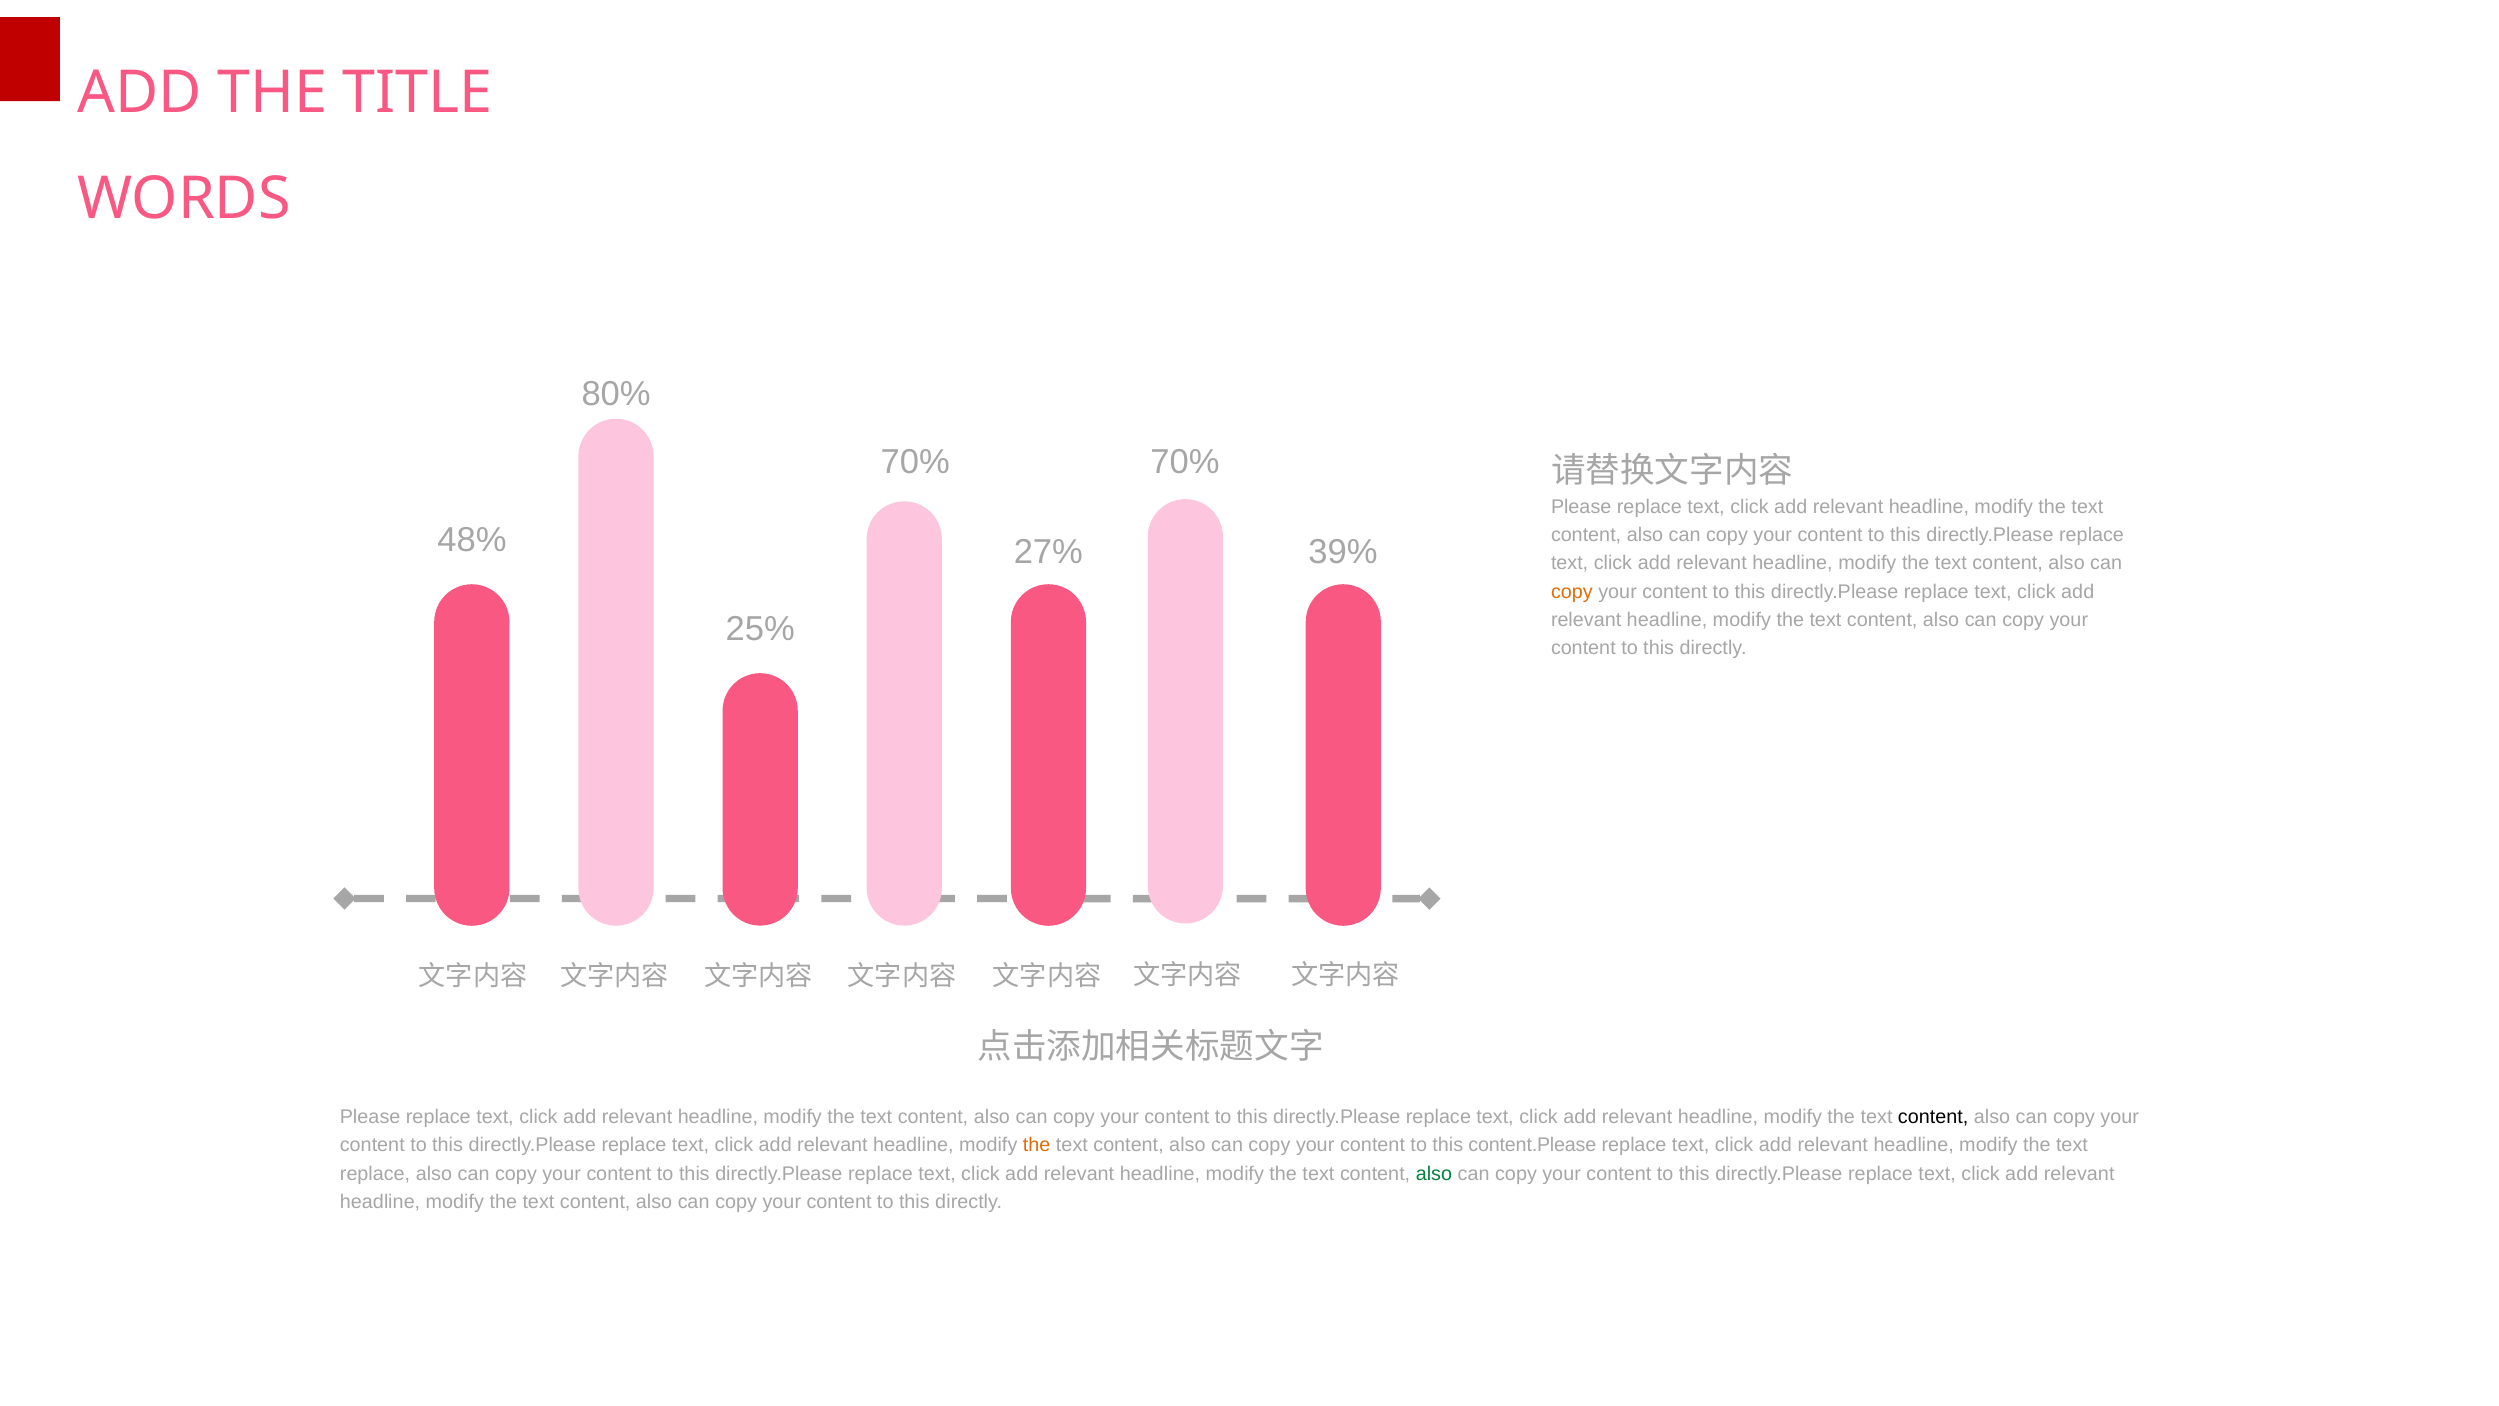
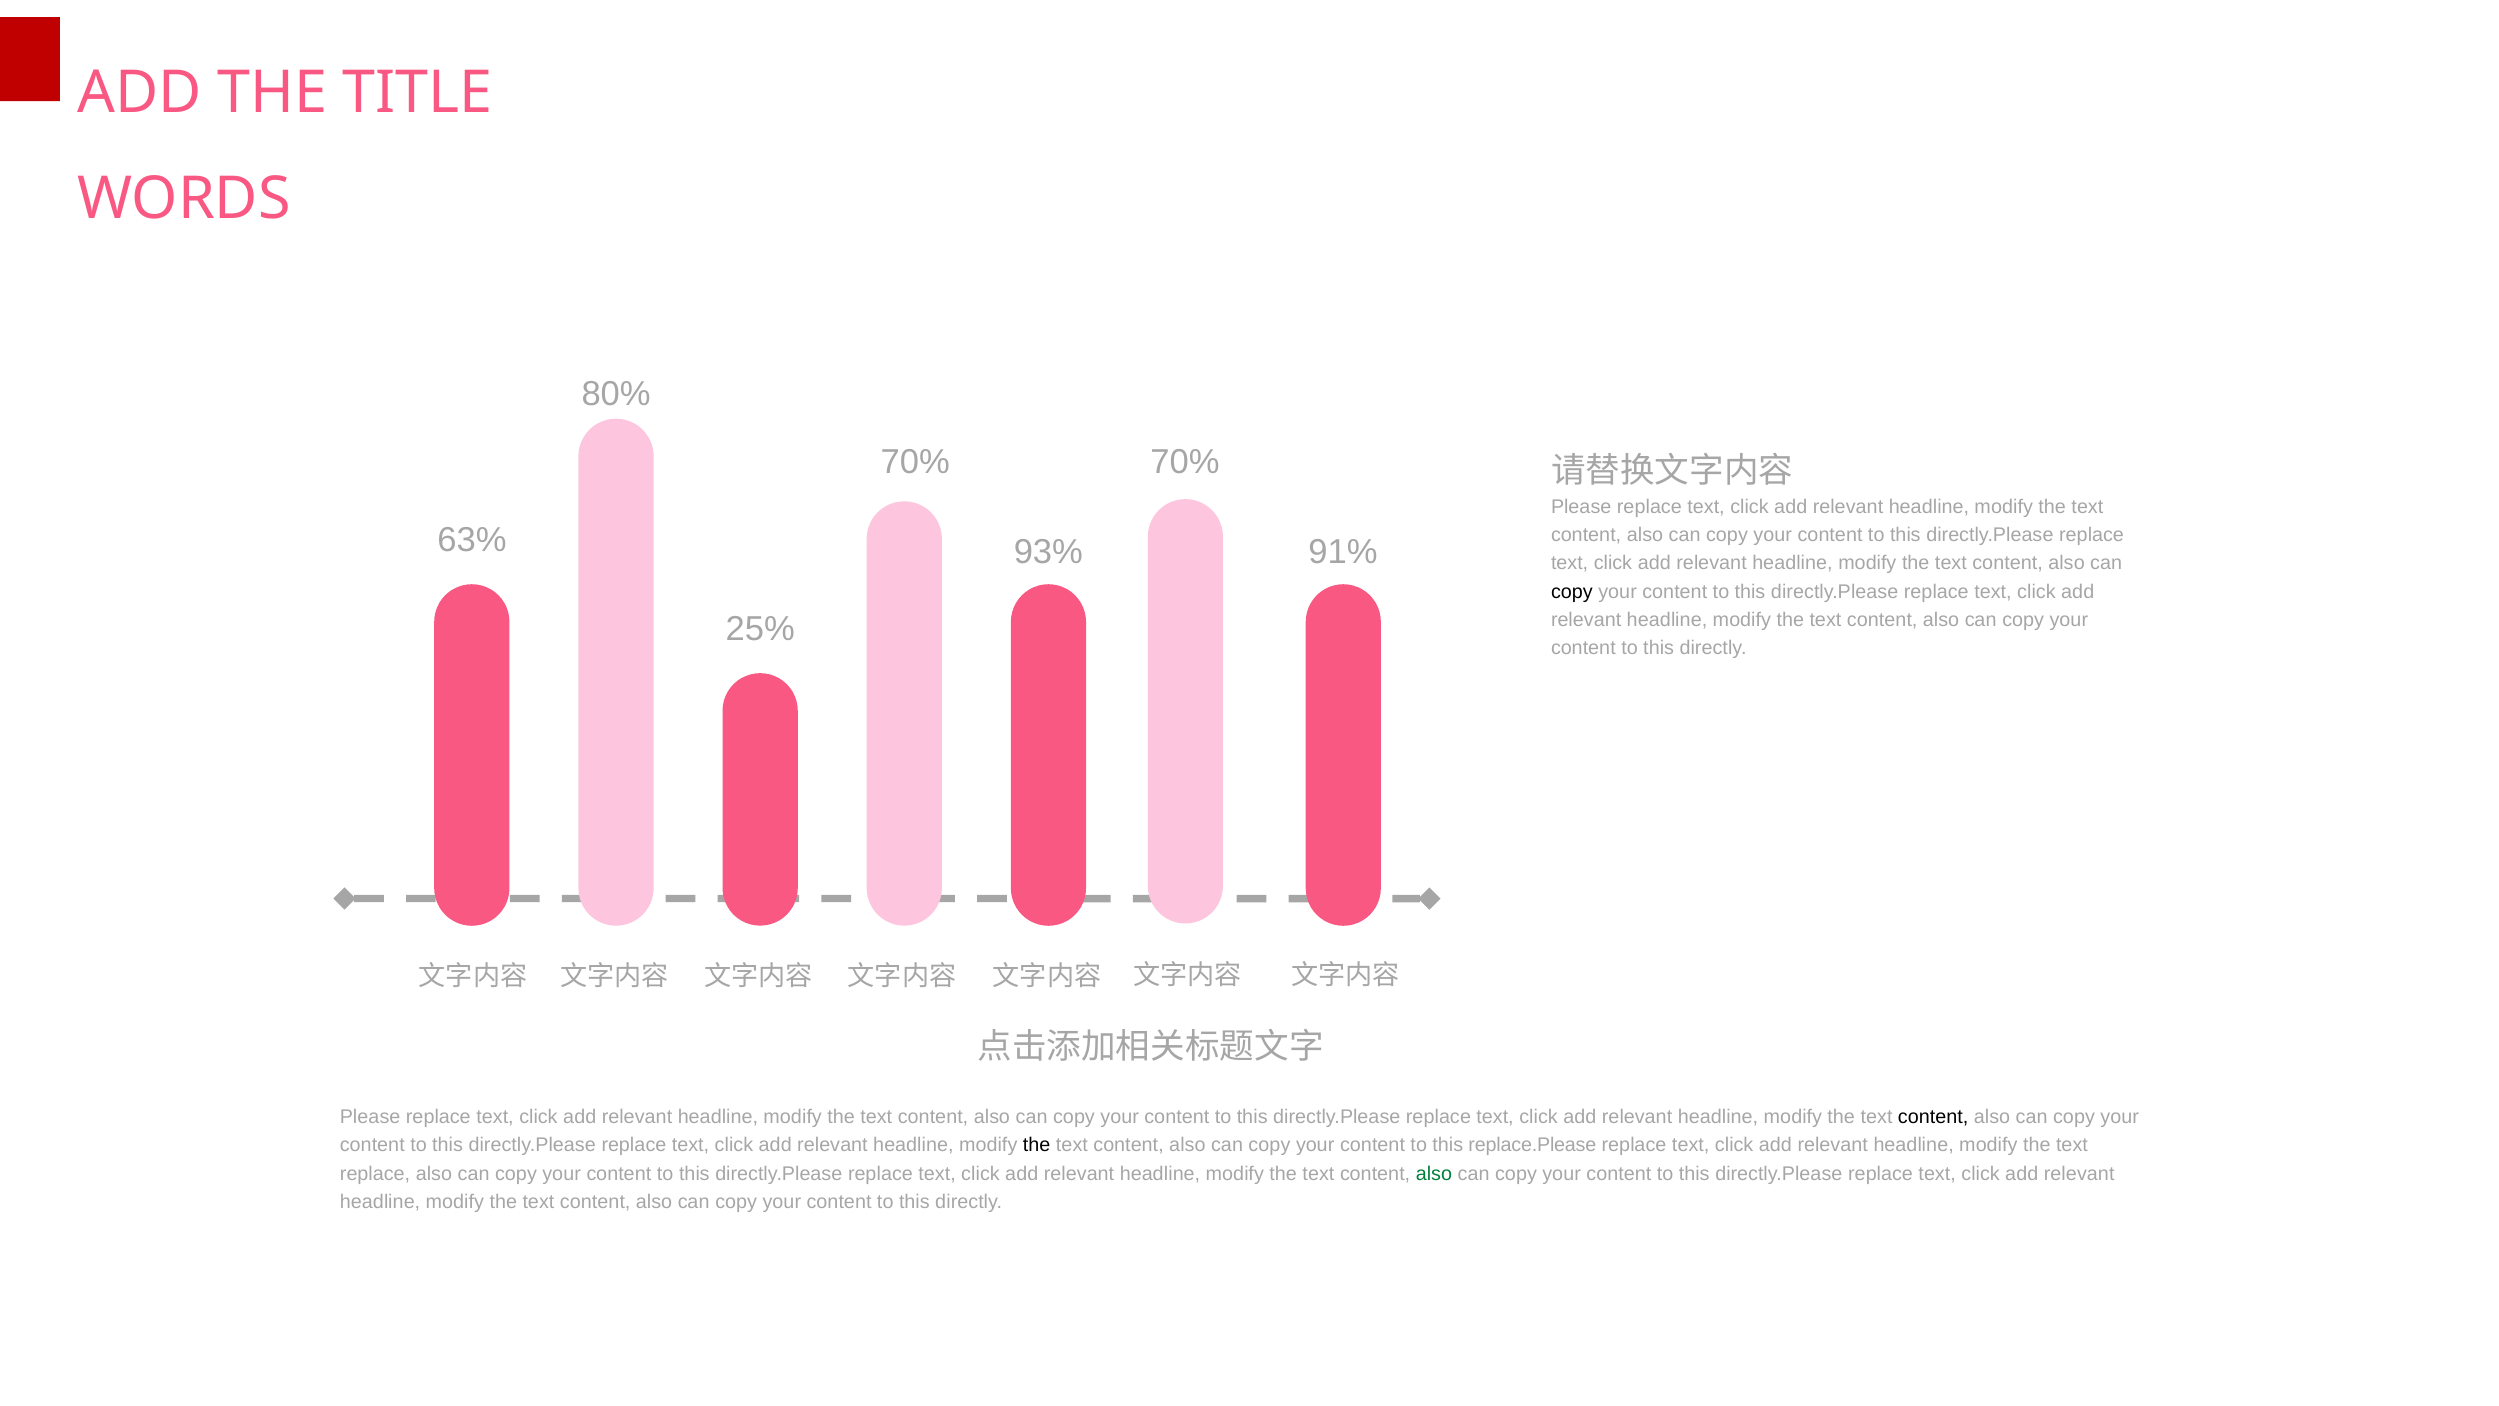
48%: 48% -> 63% (472, 540)
27%: 27% -> 93% (1048, 552)
39%: 39% -> 91% (1343, 552)
copy colour: orange -> black (1572, 592)
the colour: orange -> black (1037, 1145)
content.Please: content.Please -> replace.Please (1532, 1145)
